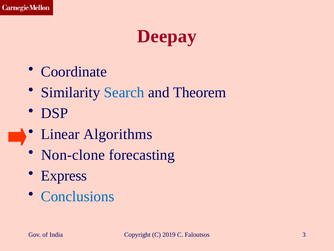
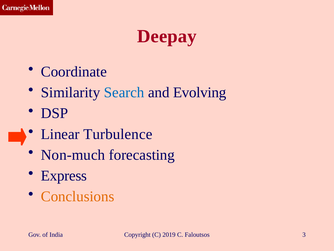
Theorem: Theorem -> Evolving (200, 92)
Algorithms: Algorithms -> Turbulence (118, 134)
Non-clone: Non-clone -> Non-much (73, 155)
Conclusions colour: blue -> orange (78, 196)
